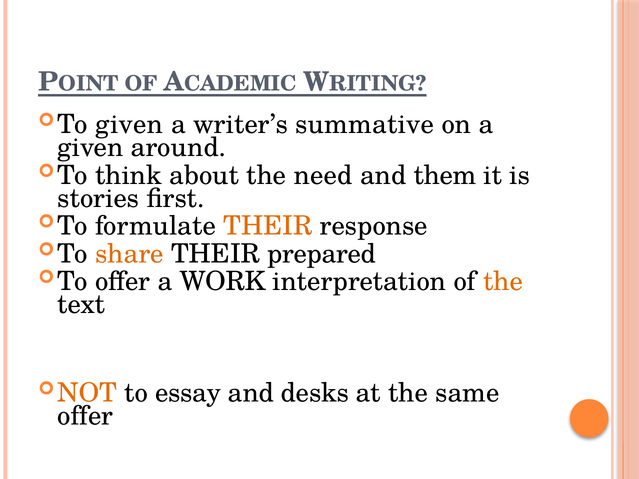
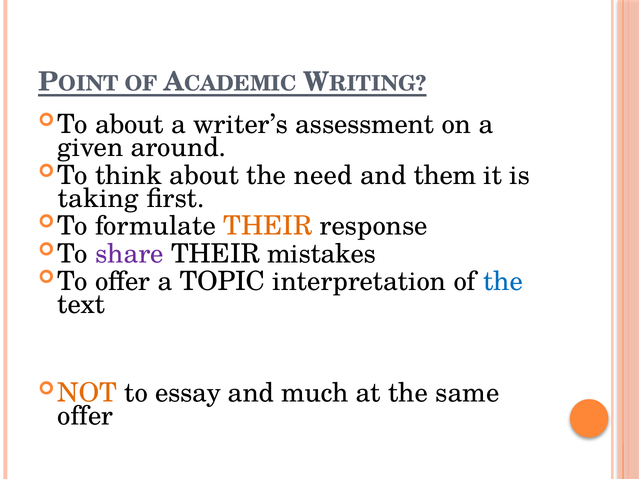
To given: given -> about (130, 125)
summative: summative -> assessment (365, 125)
stories: stories -> taking (98, 198)
share colour: orange -> purple (129, 254)
prepared: prepared -> mistakes (322, 254)
WORK: WORK -> TOPIC (222, 282)
the colour: orange -> blue (503, 282)
desks: desks -> much (315, 393)
